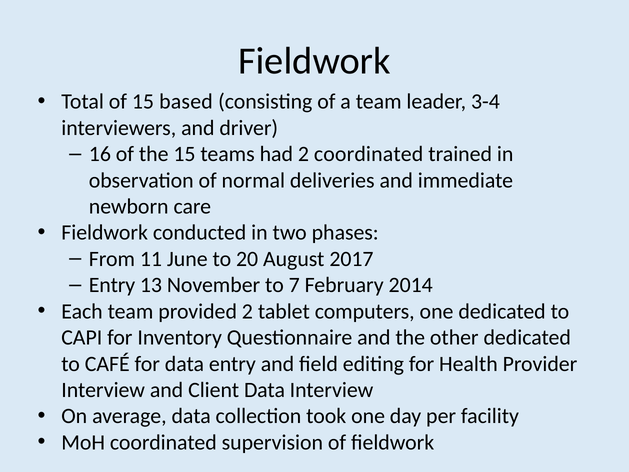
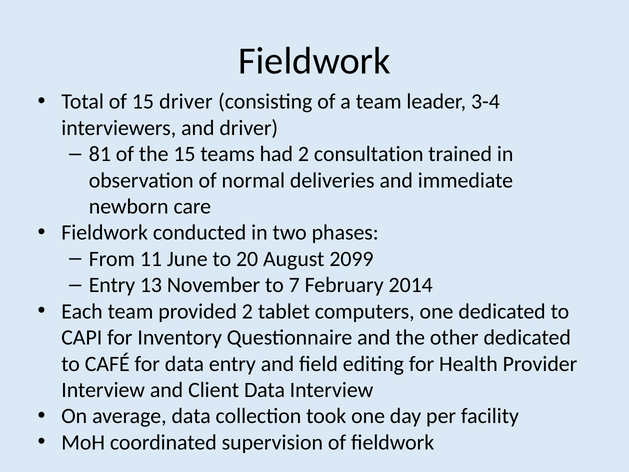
15 based: based -> driver (186, 102)
16: 16 -> 81 (100, 154)
2 coordinated: coordinated -> consultation (369, 154)
2017: 2017 -> 2099 (351, 259)
